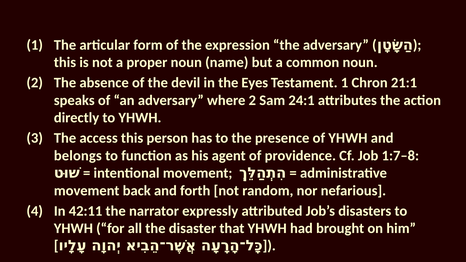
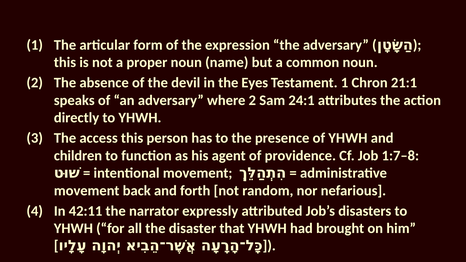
belongs: belongs -> children (78, 156)
